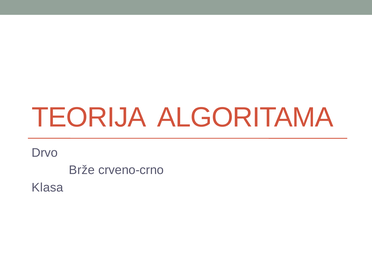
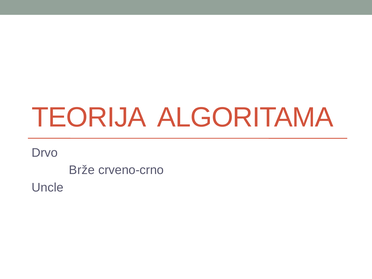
Klasa: Klasa -> Uncle (48, 187)
